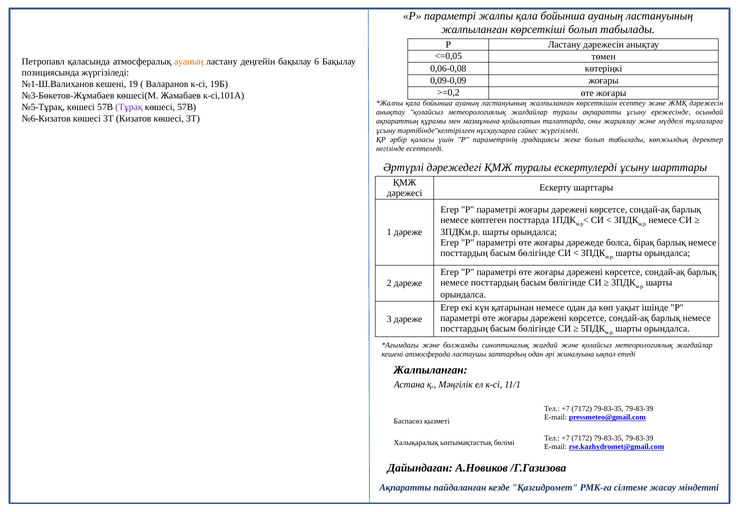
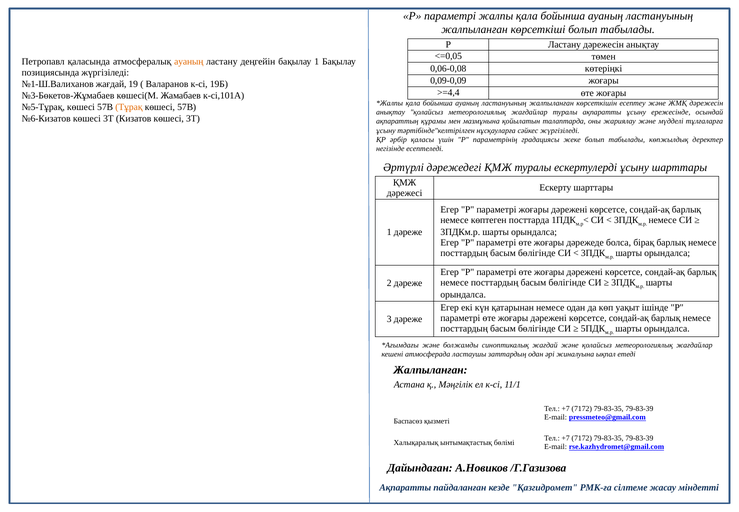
бақылау 6: 6 -> 1 (317, 61)
№1-Ш.Валиханов кешені: кешені -> жағдай (111, 84)
>=0,2: >=0,2 -> >=4,4 (448, 93)
Тұрақ colour: purple -> orange (129, 107)
